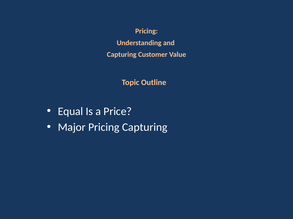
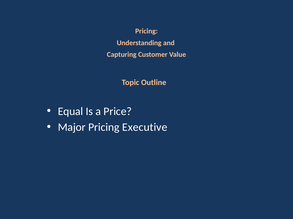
Pricing Capturing: Capturing -> Executive (145, 128)
